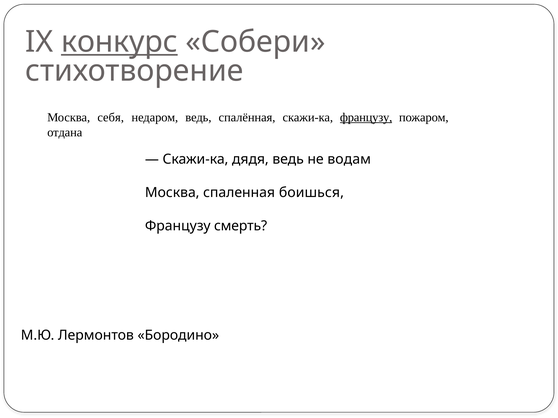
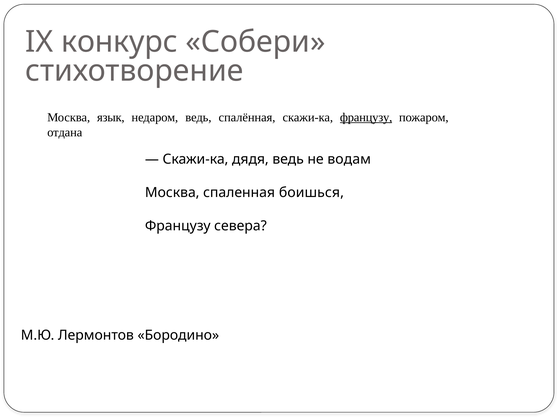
конкурс underline: present -> none (119, 42)
себя: себя -> язык (111, 118)
смерть: смерть -> севера (240, 226)
